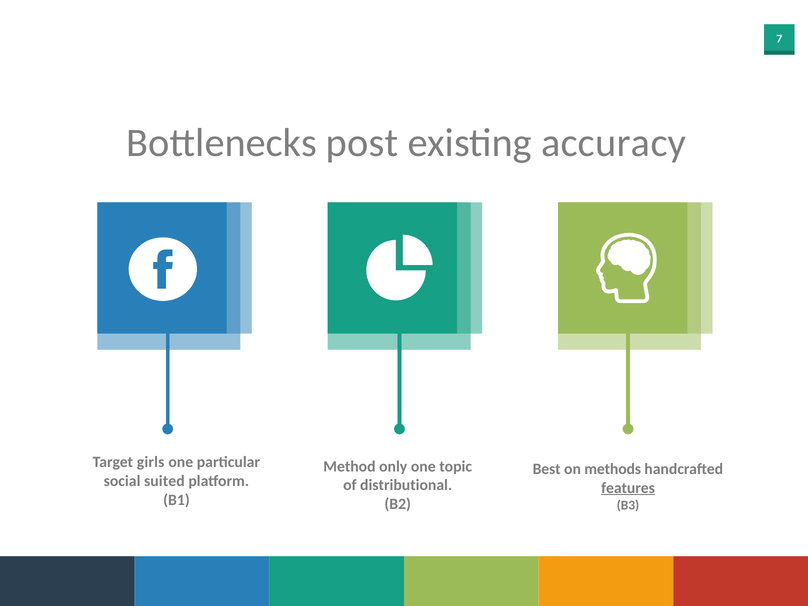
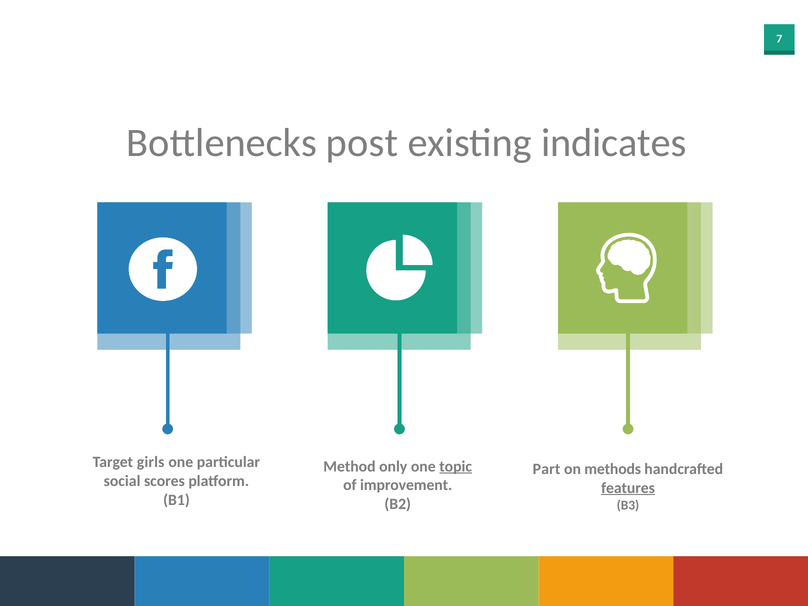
accuracy: accuracy -> indicates (614, 143)
topic underline: none -> present (456, 466)
Best: Best -> Part (547, 469)
suited: suited -> scores (164, 481)
distributional: distributional -> improvement (406, 485)
